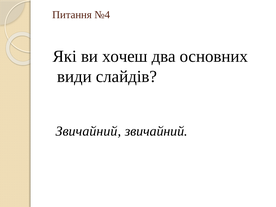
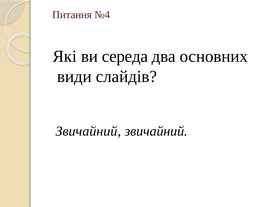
хочеш: хочеш -> середа (125, 56)
